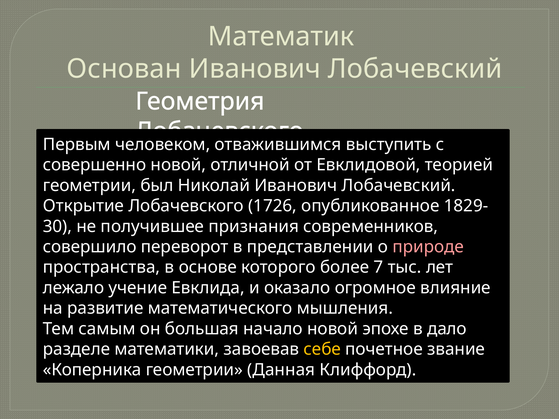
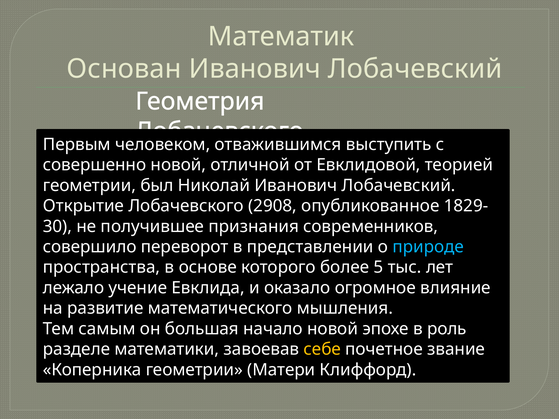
1726: 1726 -> 2908 (273, 206)
природе colour: pink -> light blue (428, 247)
7: 7 -> 5 (378, 268)
дало: дало -> роль (447, 329)
Данная: Данная -> Матери (281, 370)
